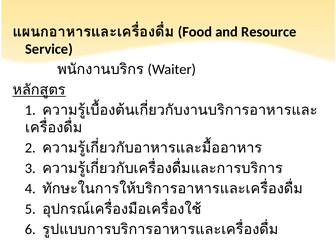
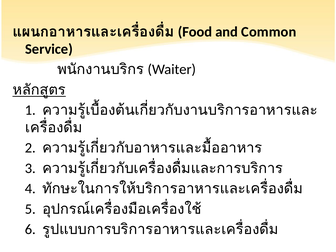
Resource: Resource -> Common (269, 32)
